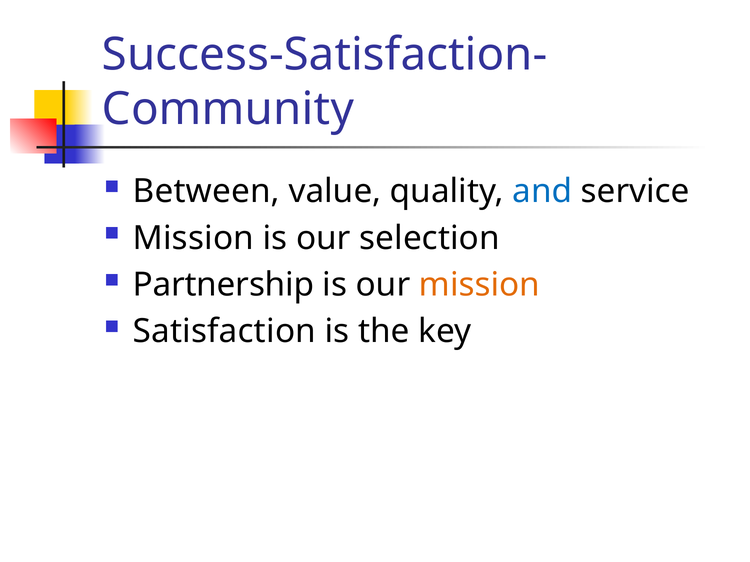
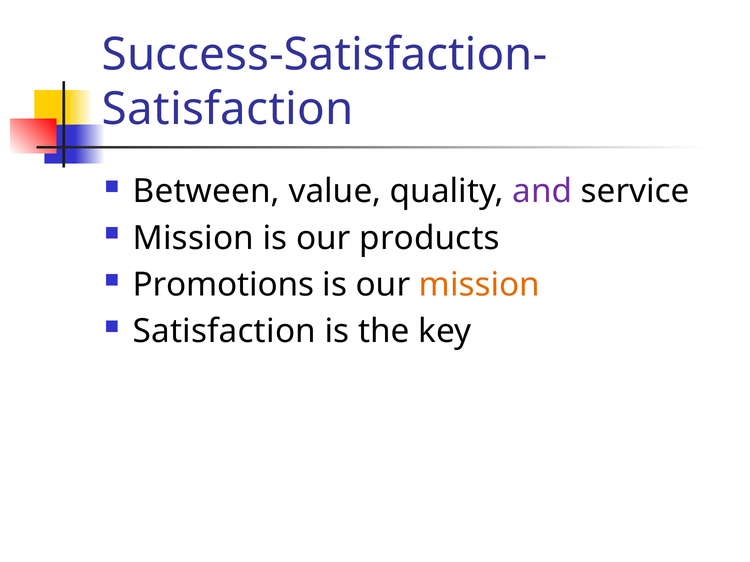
Community: Community -> Satisfaction (228, 109)
and colour: blue -> purple (542, 192)
selection: selection -> products (430, 238)
Partnership: Partnership -> Promotions (223, 285)
